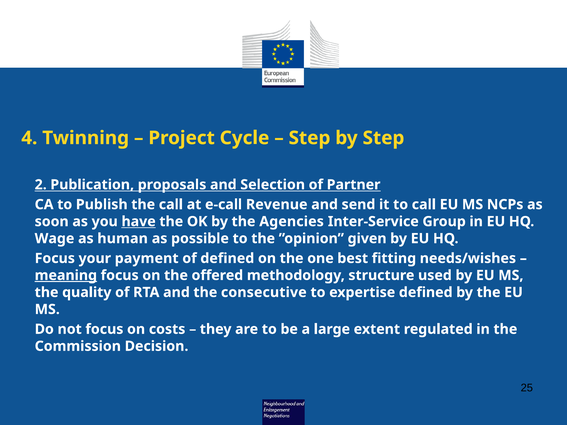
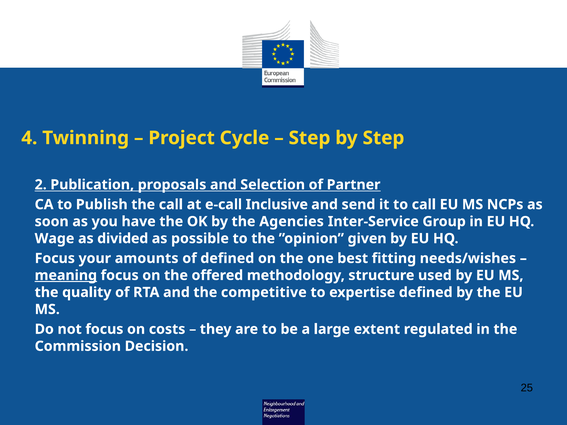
Revenue: Revenue -> Inclusive (277, 205)
have underline: present -> none (139, 222)
human: human -> divided (123, 239)
payment: payment -> amounts (147, 258)
consecutive: consecutive -> competitive (264, 293)
